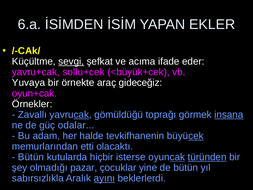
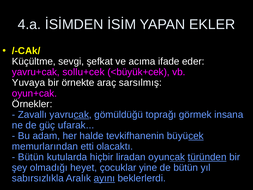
6.a: 6.a -> 4.a (29, 24)
sevgi underline: present -> none (71, 61)
gideceğiz: gideceğiz -> sarsılmış (140, 83)
insana underline: present -> none (229, 114)
odalar: odalar -> ufarak (76, 125)
isterse: isterse -> liradan (131, 157)
pazar: pazar -> heyet (84, 167)
